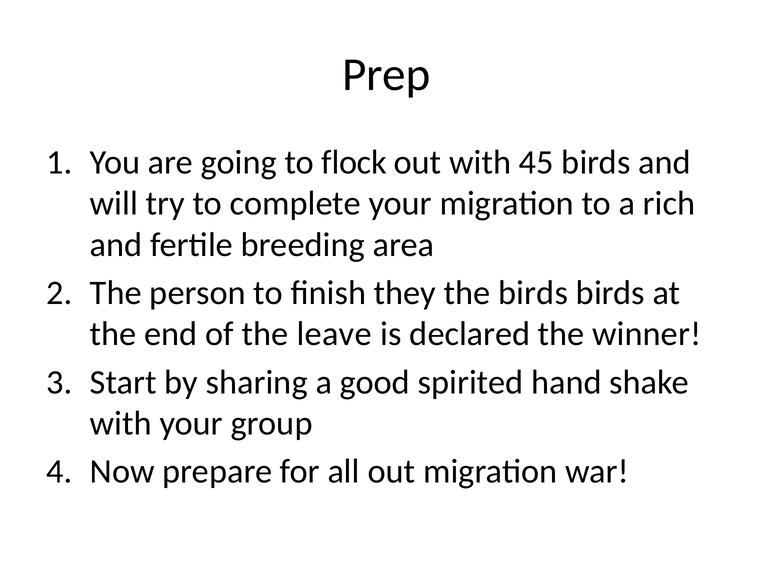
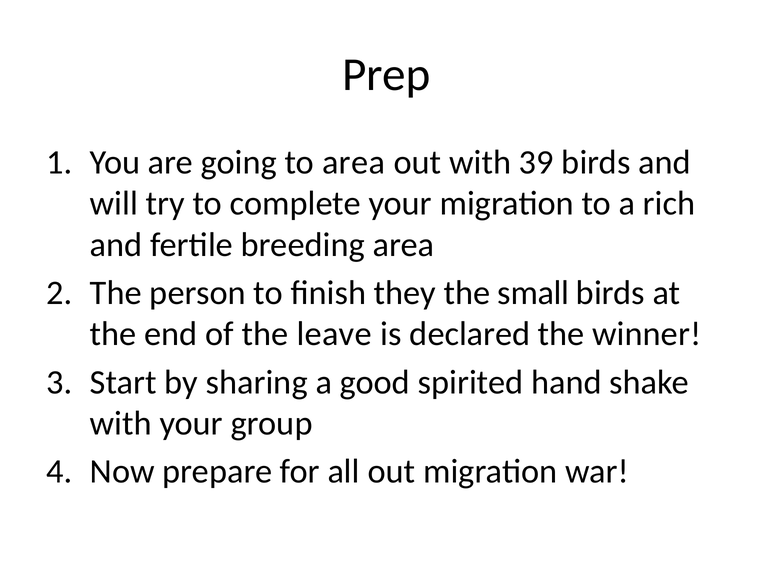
to flock: flock -> area (354, 162)
45: 45 -> 39 (536, 162)
the birds: birds -> small (533, 293)
